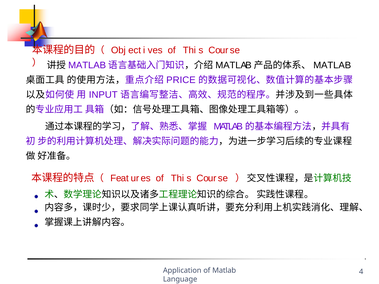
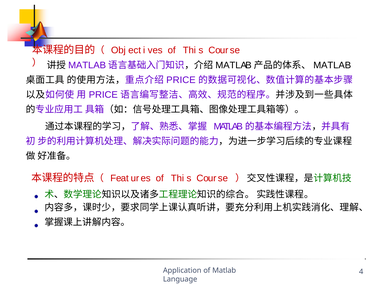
INPUT: INPUT -> PRICE (103, 95)
